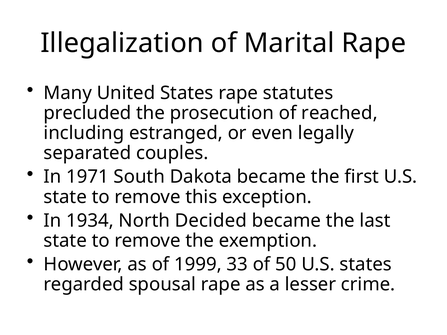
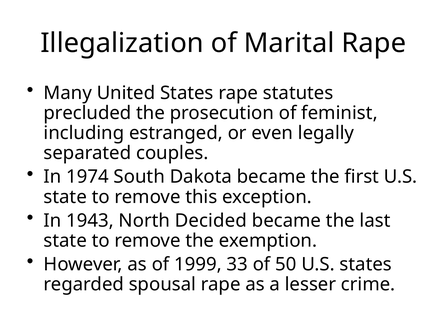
reached: reached -> feminist (339, 113)
1971: 1971 -> 1974 (88, 177)
1934: 1934 -> 1943 (90, 221)
